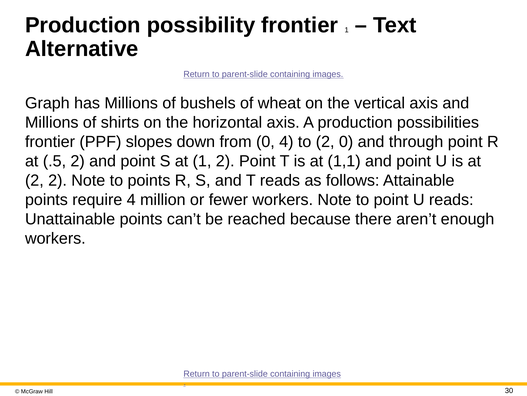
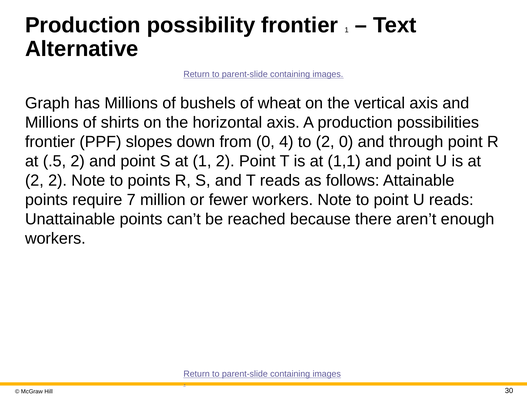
require 4: 4 -> 7 (131, 199)
